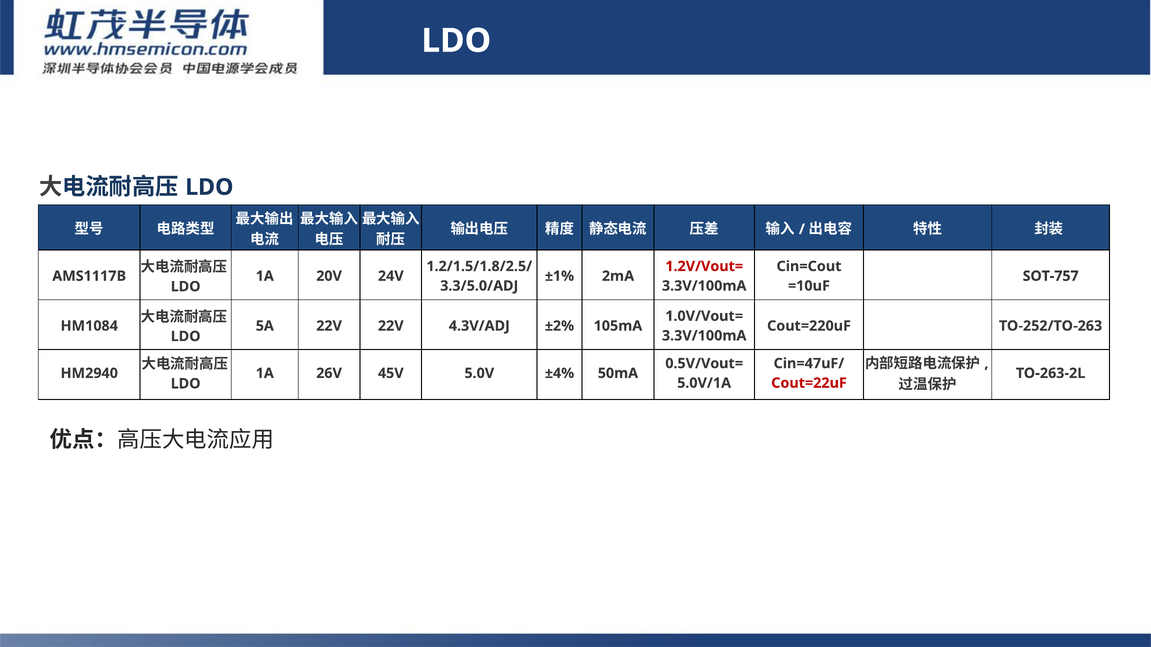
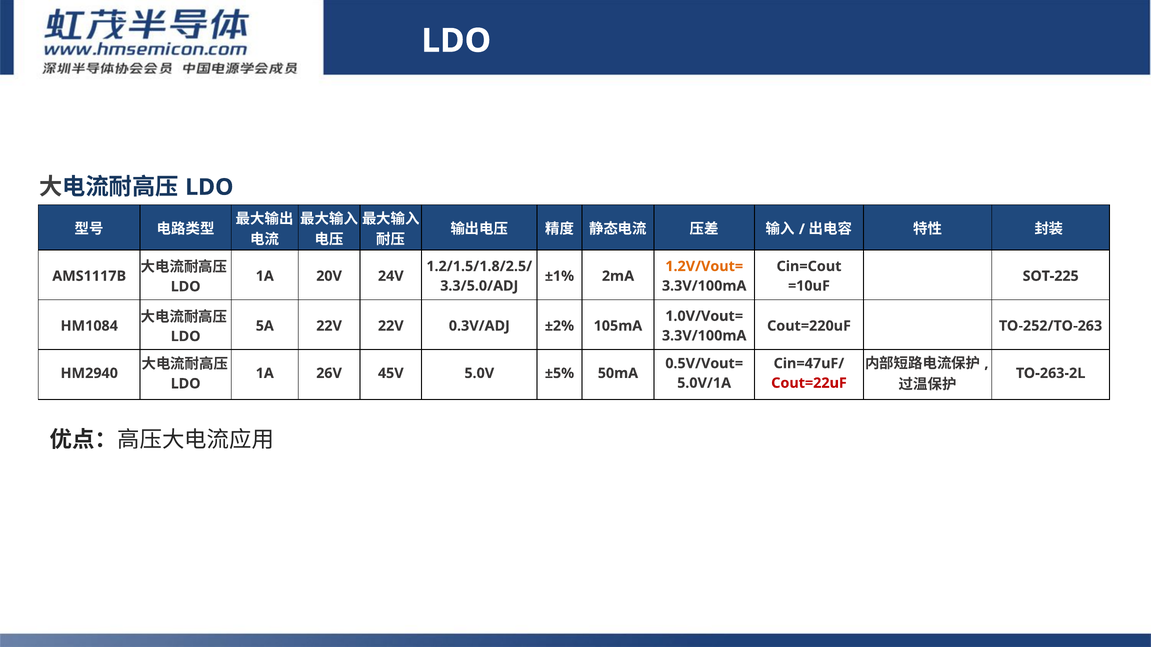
1.2V/Vout= colour: red -> orange (704, 267)
SOT-757: SOT-757 -> SOT-225 (1051, 276)
4.3V/ADJ: 4.3V/ADJ -> 0.3V/ADJ (479, 326)
±4%: ±4% -> ±5% (559, 373)
